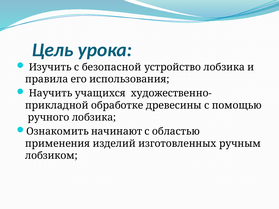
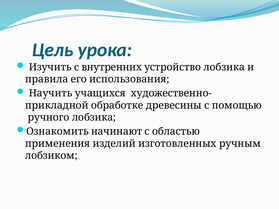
безопасной: безопасной -> внутренних (112, 67)
